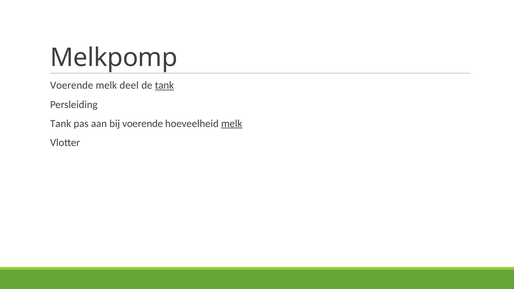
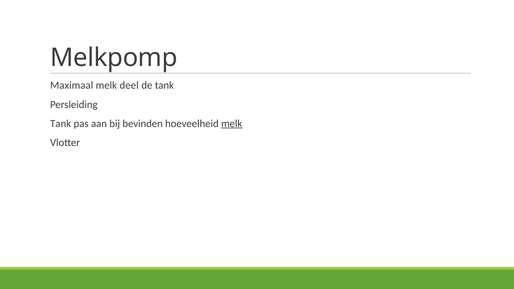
Voerende: Voerende -> Maximaal (72, 85)
tank underline: present -> none (164, 85)
bij voerende: voerende -> bevinden (143, 124)
